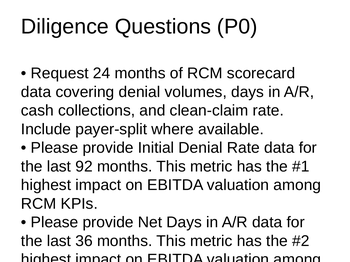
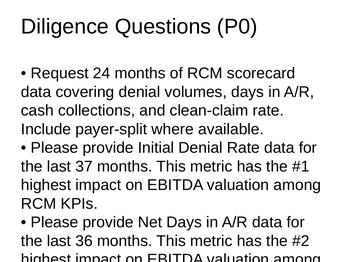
92: 92 -> 37 (84, 167)
